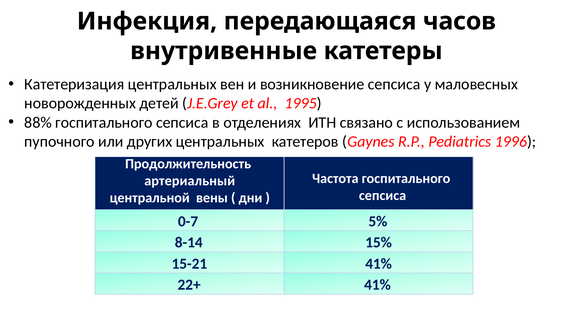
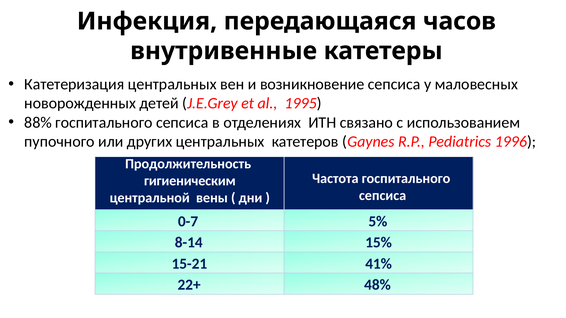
артериальный: артериальный -> гигиеническим (190, 181)
22+ 41%: 41% -> 48% (377, 285)
